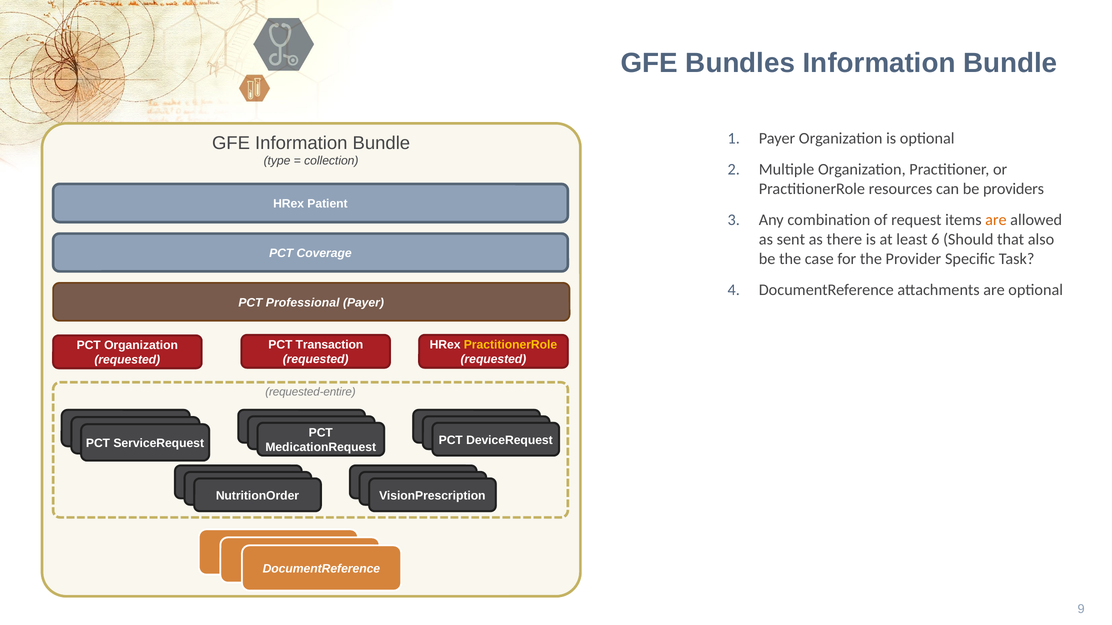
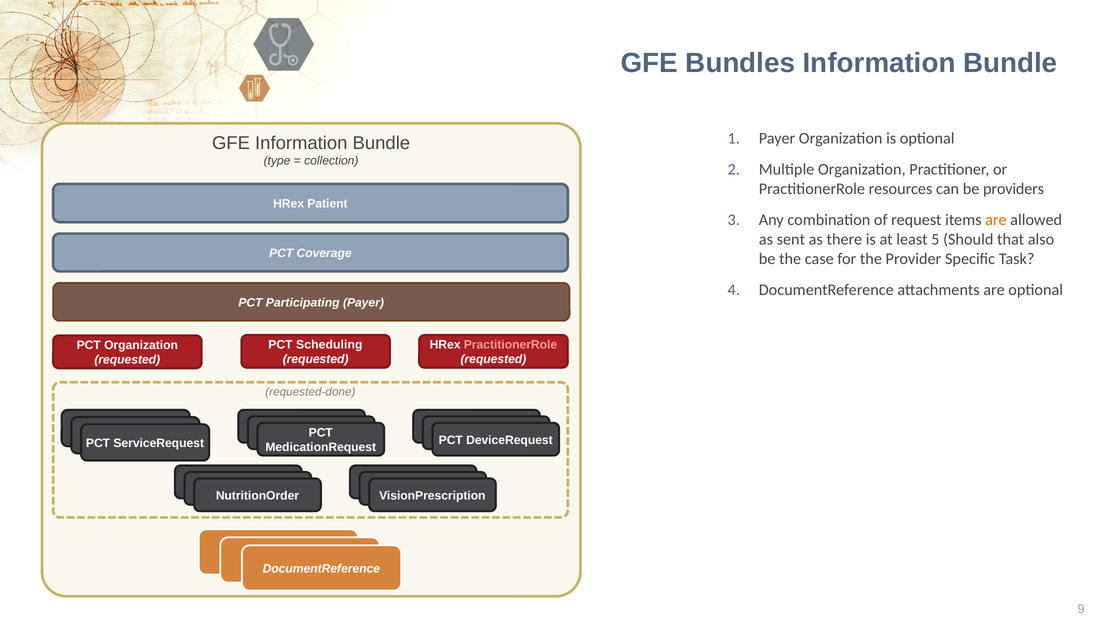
6: 6 -> 5 (935, 240)
Professional: Professional -> Participating (303, 303)
Transaction: Transaction -> Scheduling (329, 345)
PractitionerRole colour: yellow -> pink (511, 345)
requested-entire: requested-entire -> requested-done (310, 392)
